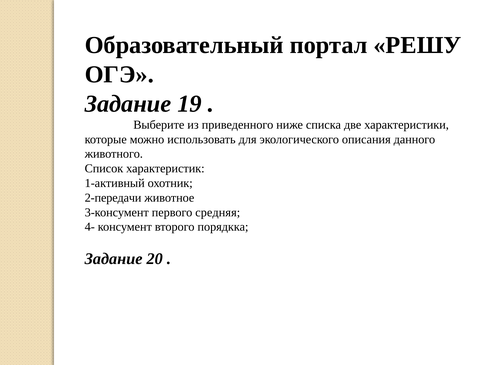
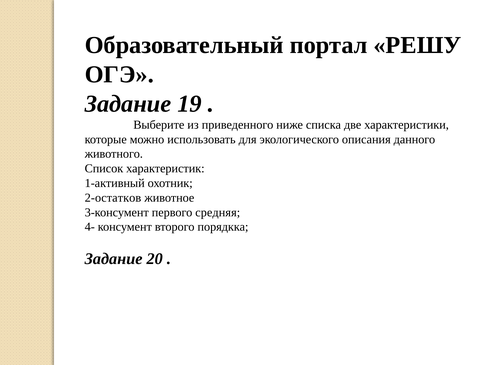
2-передачи: 2-передачи -> 2-остатков (113, 198)
